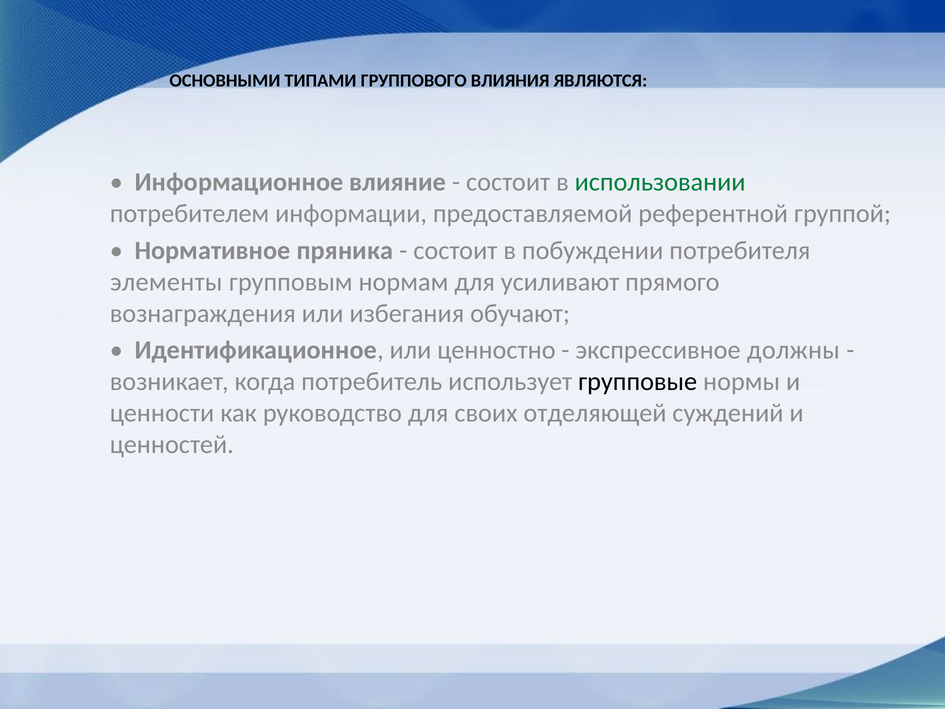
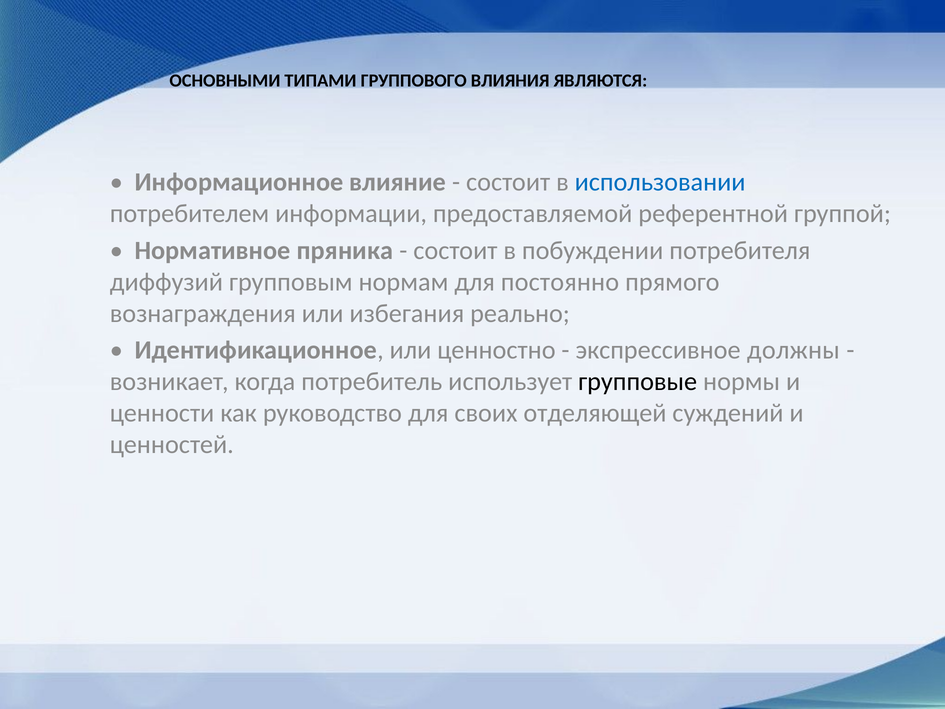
использовании colour: green -> blue (660, 182)
элементы: элементы -> диффузий (166, 282)
усиливают: усиливают -> постоянно (560, 282)
обучают: обучают -> реально (520, 313)
